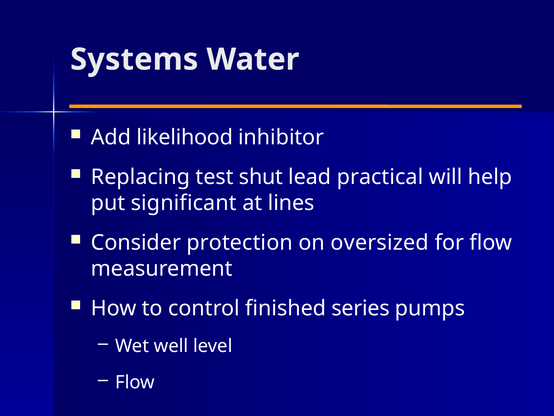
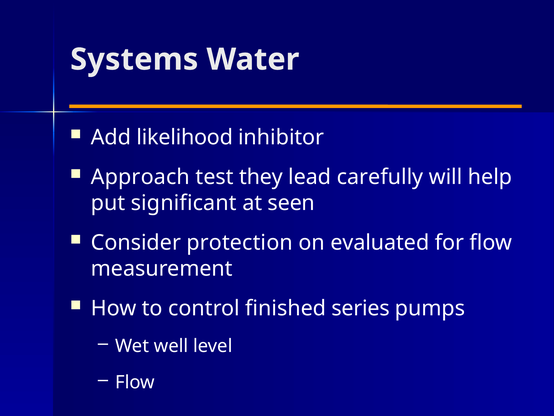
Replacing: Replacing -> Approach (140, 177)
shut: shut -> they (261, 177)
practical: practical -> carefully (380, 177)
lines: lines -> seen (291, 203)
oversized: oversized -> evaluated (380, 243)
